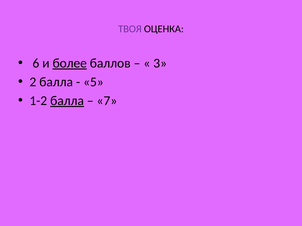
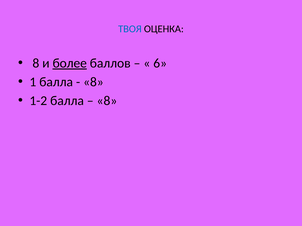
ТВОЯ colour: purple -> blue (130, 29)
6: 6 -> 8 (36, 63)
3: 3 -> 6 (160, 63)
2: 2 -> 1 (33, 82)
5: 5 -> 8 (93, 82)
балла underline: present -> none (67, 101)
7: 7 -> 8 (107, 101)
